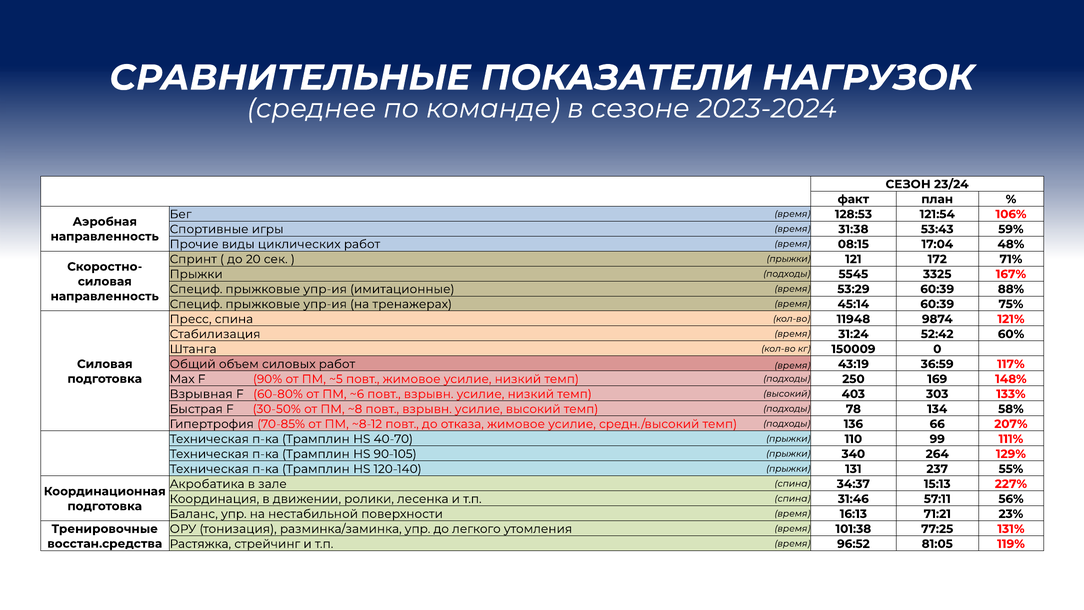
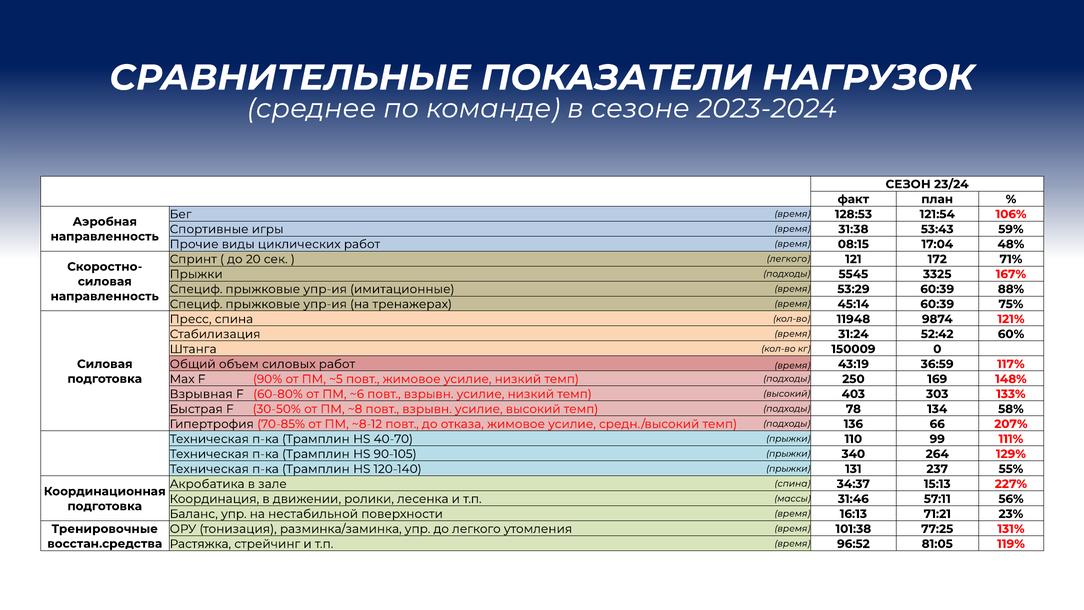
прыжки: прыжки -> легкого (788, 259)
спина: спина -> массы (793, 498)
